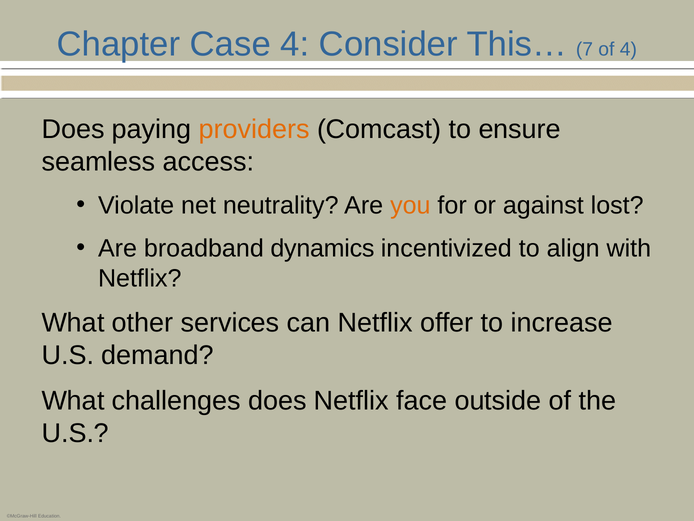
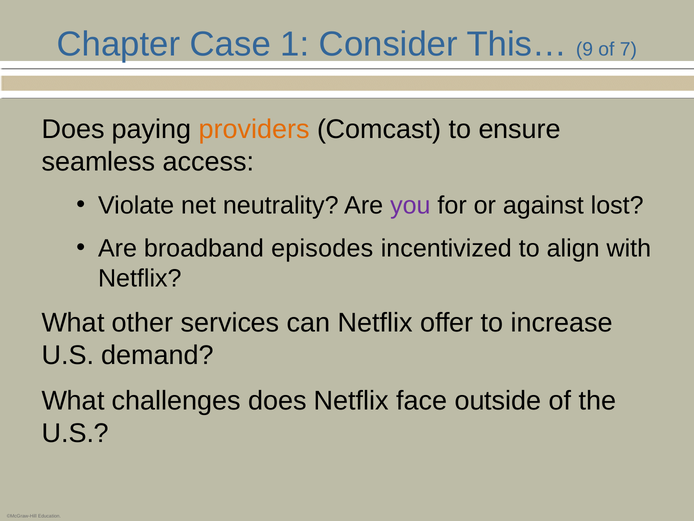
Case 4: 4 -> 1 (295, 44)
7: 7 -> 9 (584, 49)
of 4: 4 -> 7 (628, 49)
you colour: orange -> purple (410, 205)
dynamics: dynamics -> episodes (322, 248)
